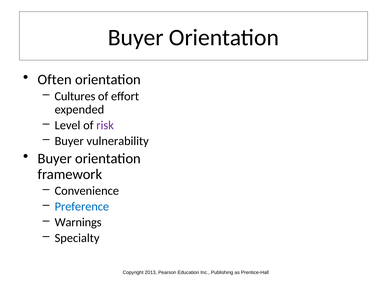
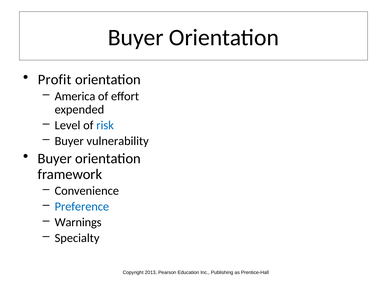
Often: Often -> Profit (55, 79)
Cultures: Cultures -> America (75, 96)
risk colour: purple -> blue (105, 125)
